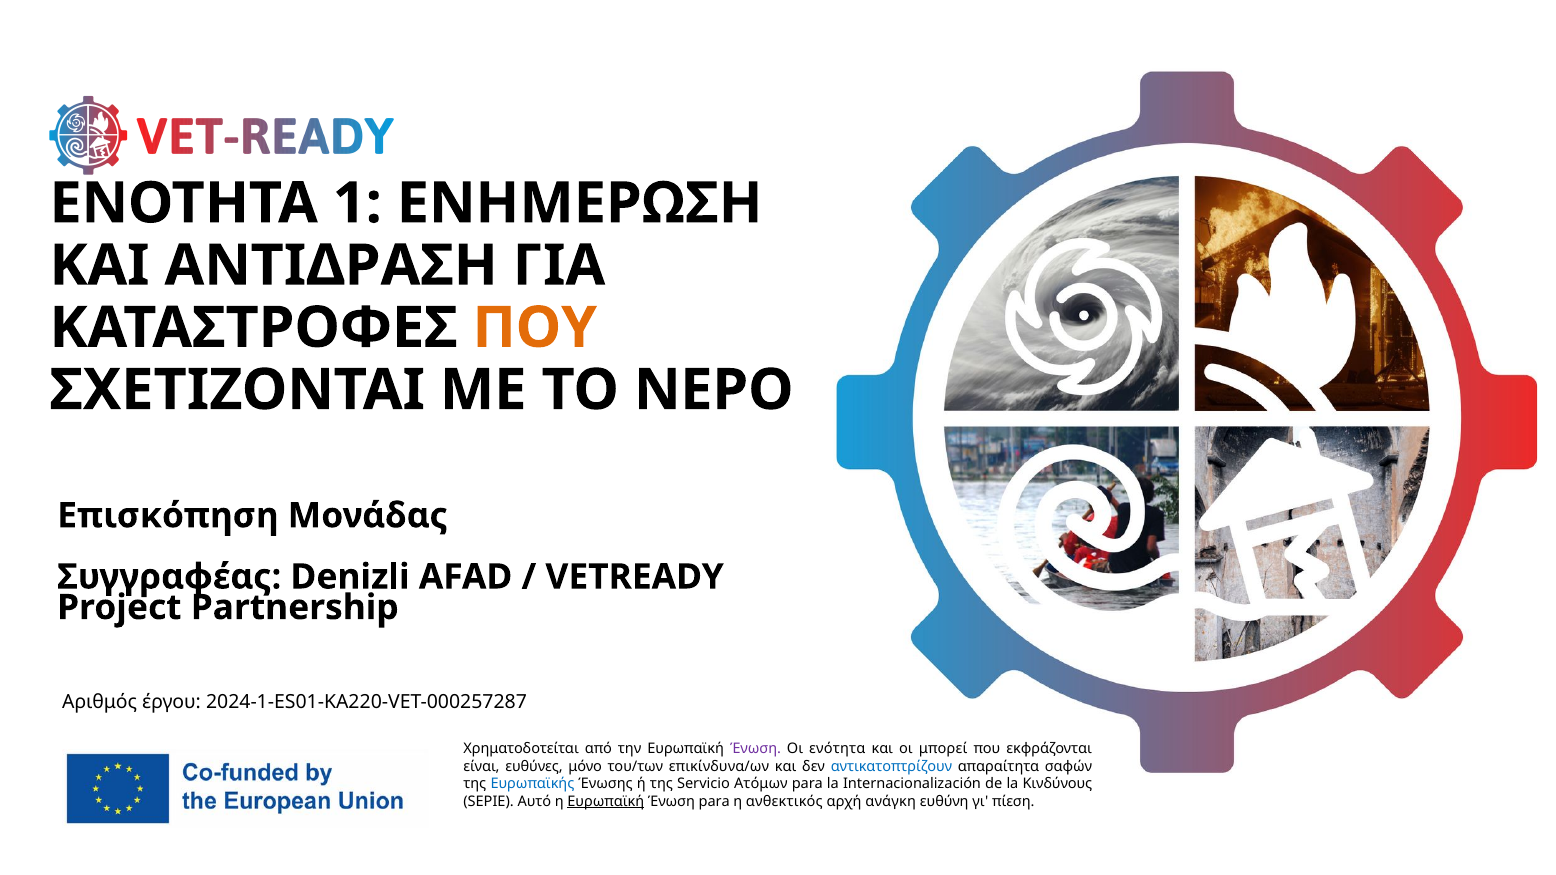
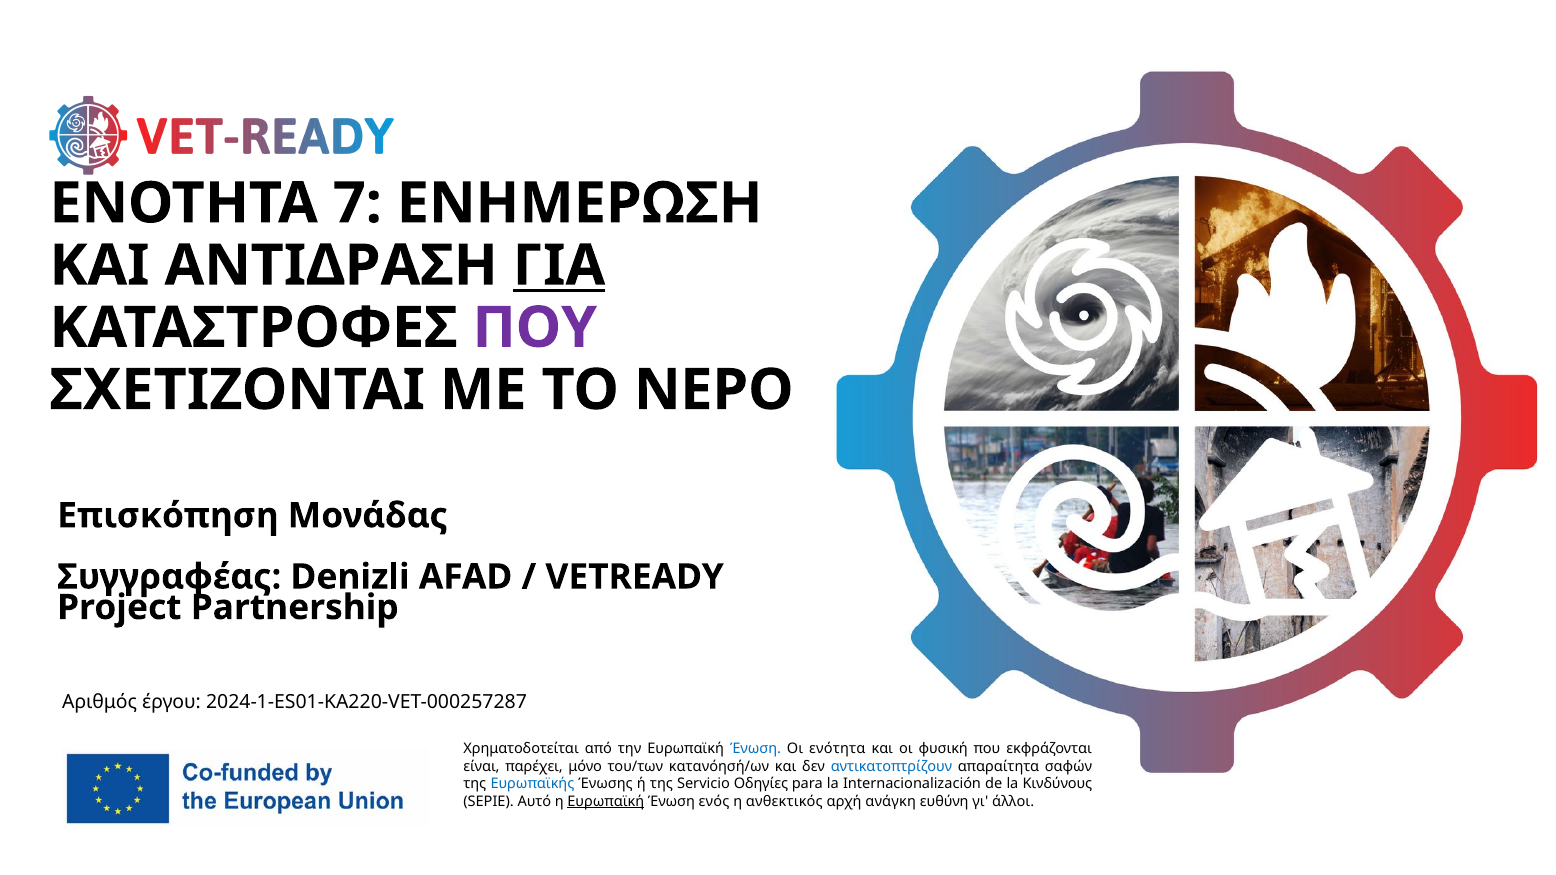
1: 1 -> 7 (357, 203)
ΓΙΑ underline: none -> present (559, 266)
ΠΟΥ colour: orange -> purple (535, 328)
Ένωση colour: purple -> blue (756, 749)
μπορεί: μπορεί -> φυσική (943, 749)
ευθύνες: ευθύνες -> παρέχει (534, 767)
επικίνδυνα/ων: επικίνδυνα/ων -> κατανόησή/ων (719, 767)
Ατόμων: Ατόμων -> Οδηγίες (761, 784)
Ένωση para: para -> ενός (714, 802)
πίεση: πίεση -> άλλοι (1013, 802)
